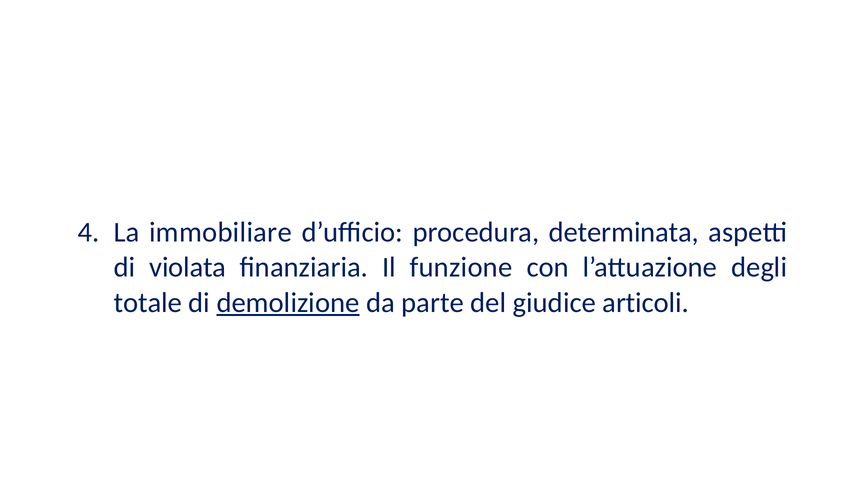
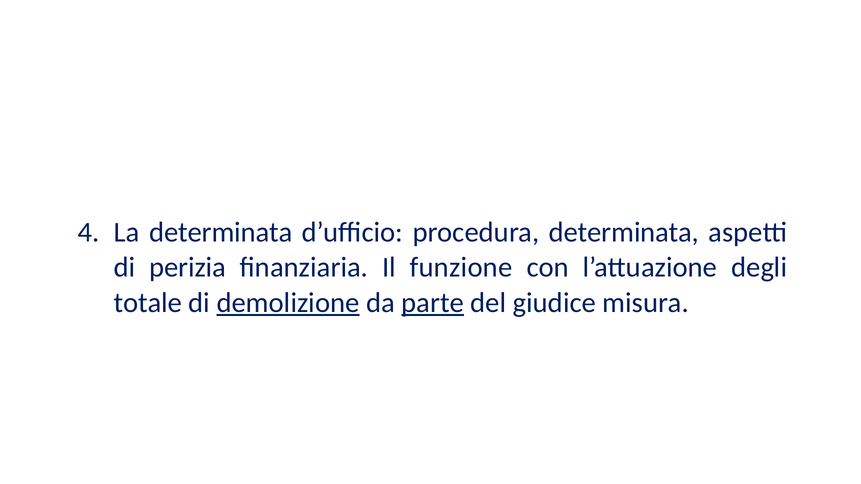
La immobiliare: immobiliare -> determinata (221, 233)
violata: violata -> perizia (188, 268)
parte underline: none -> present (433, 303)
articoli: articoli -> misura (646, 303)
